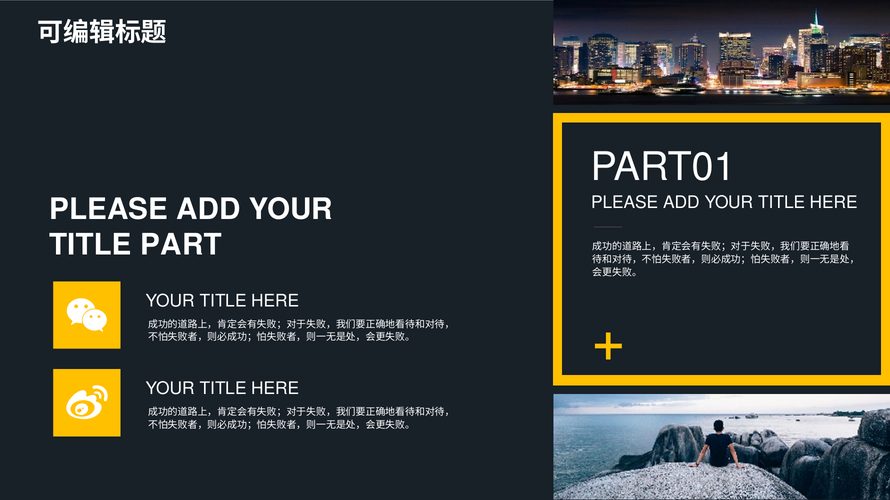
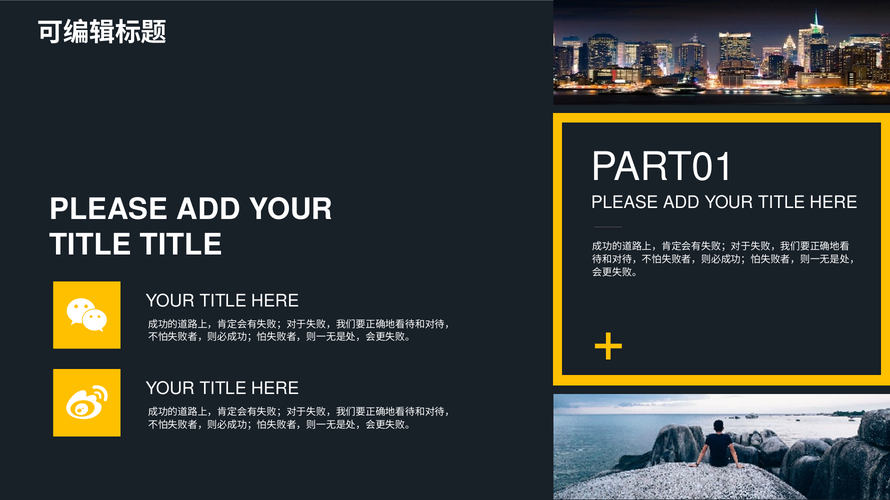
TITLE PART: PART -> TITLE (181, 245)
